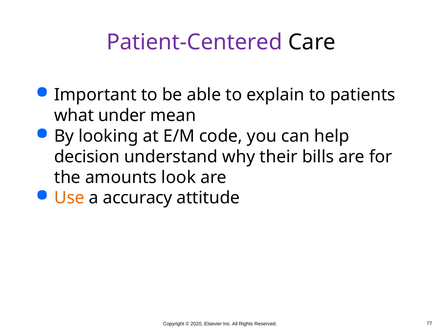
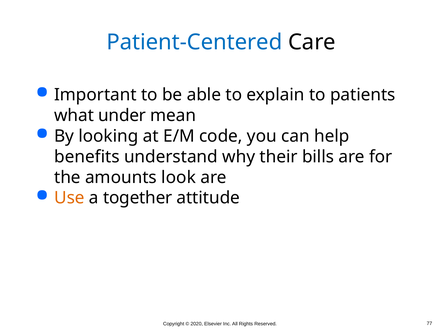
Patient-Centered colour: purple -> blue (194, 42)
decision: decision -> benefits (87, 156)
accuracy: accuracy -> together (138, 198)
